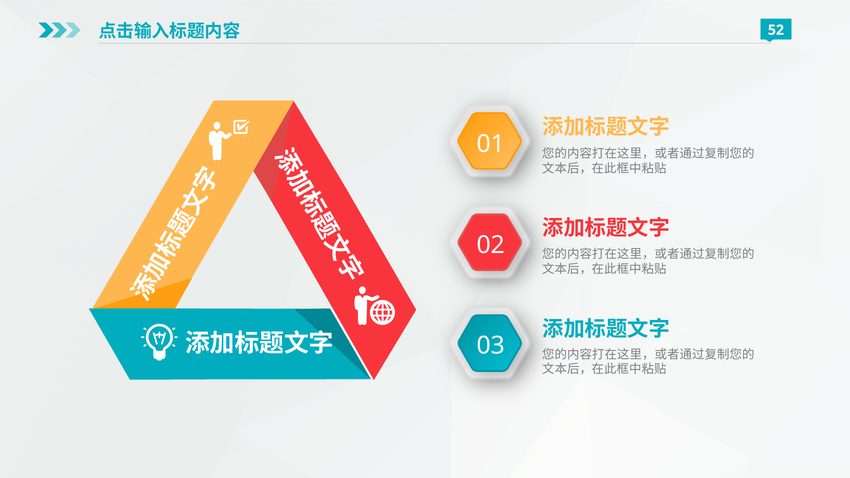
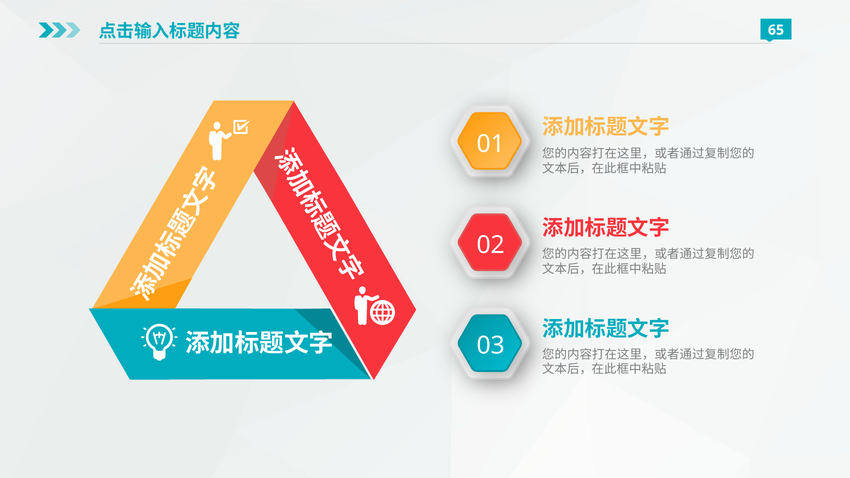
52: 52 -> 65 (776, 30)
